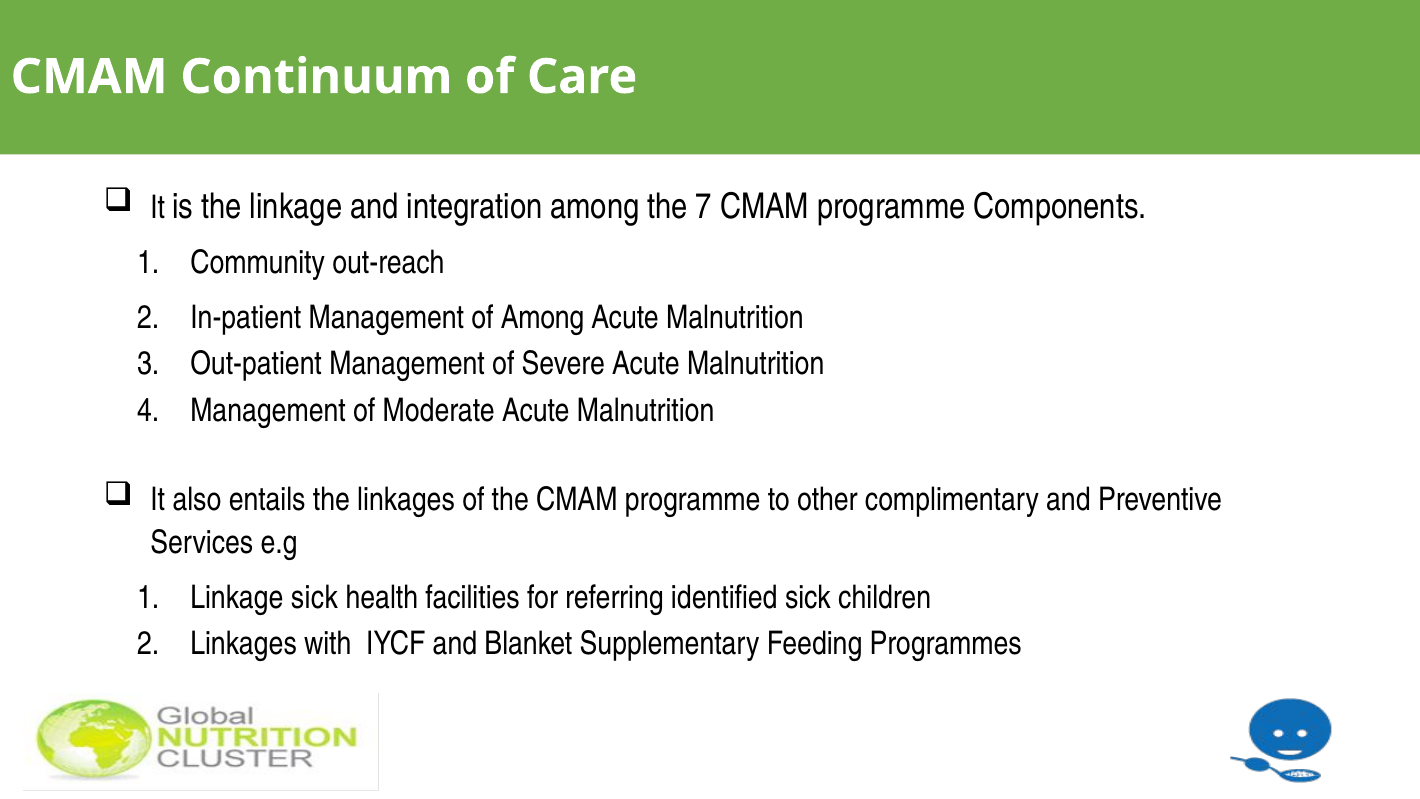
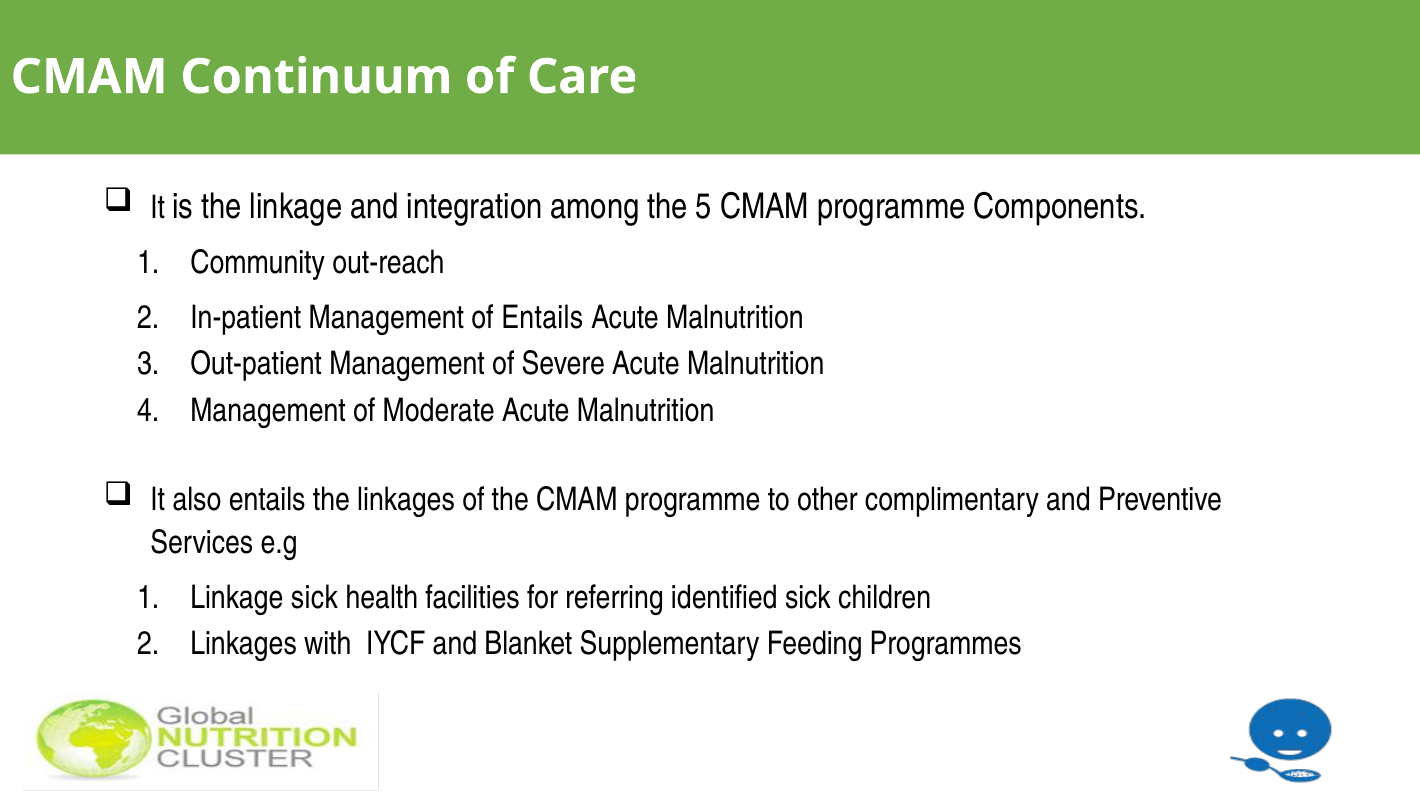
7: 7 -> 5 (704, 207)
of Among: Among -> Entails (542, 318)
